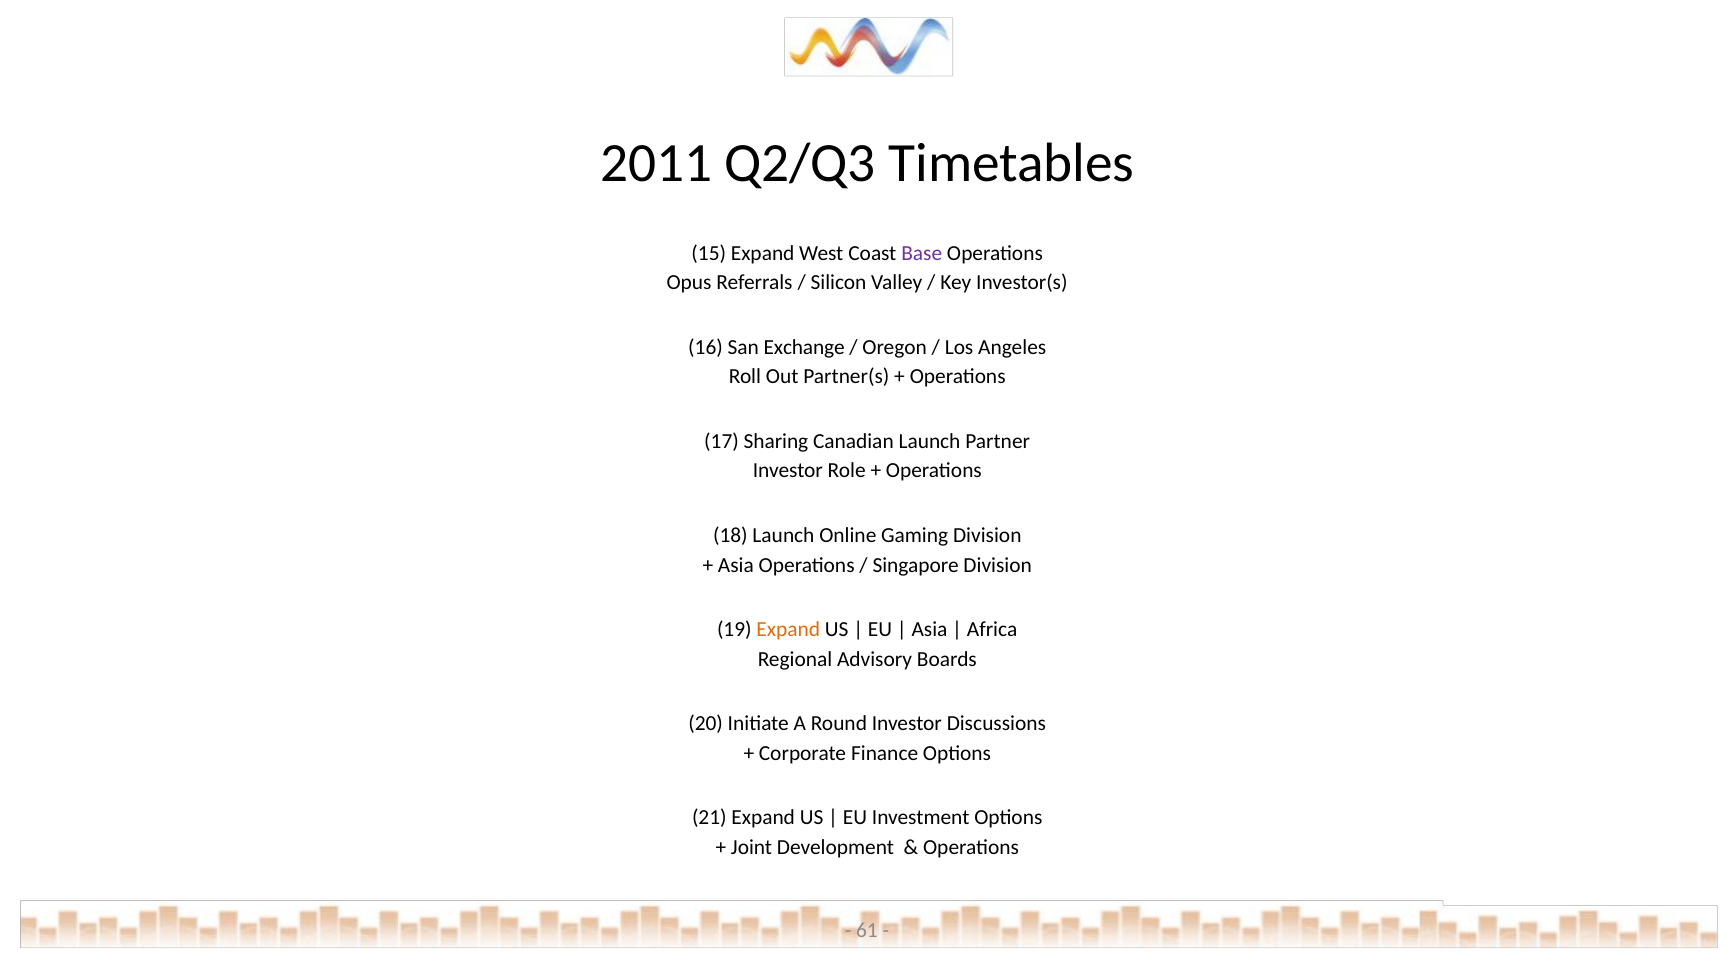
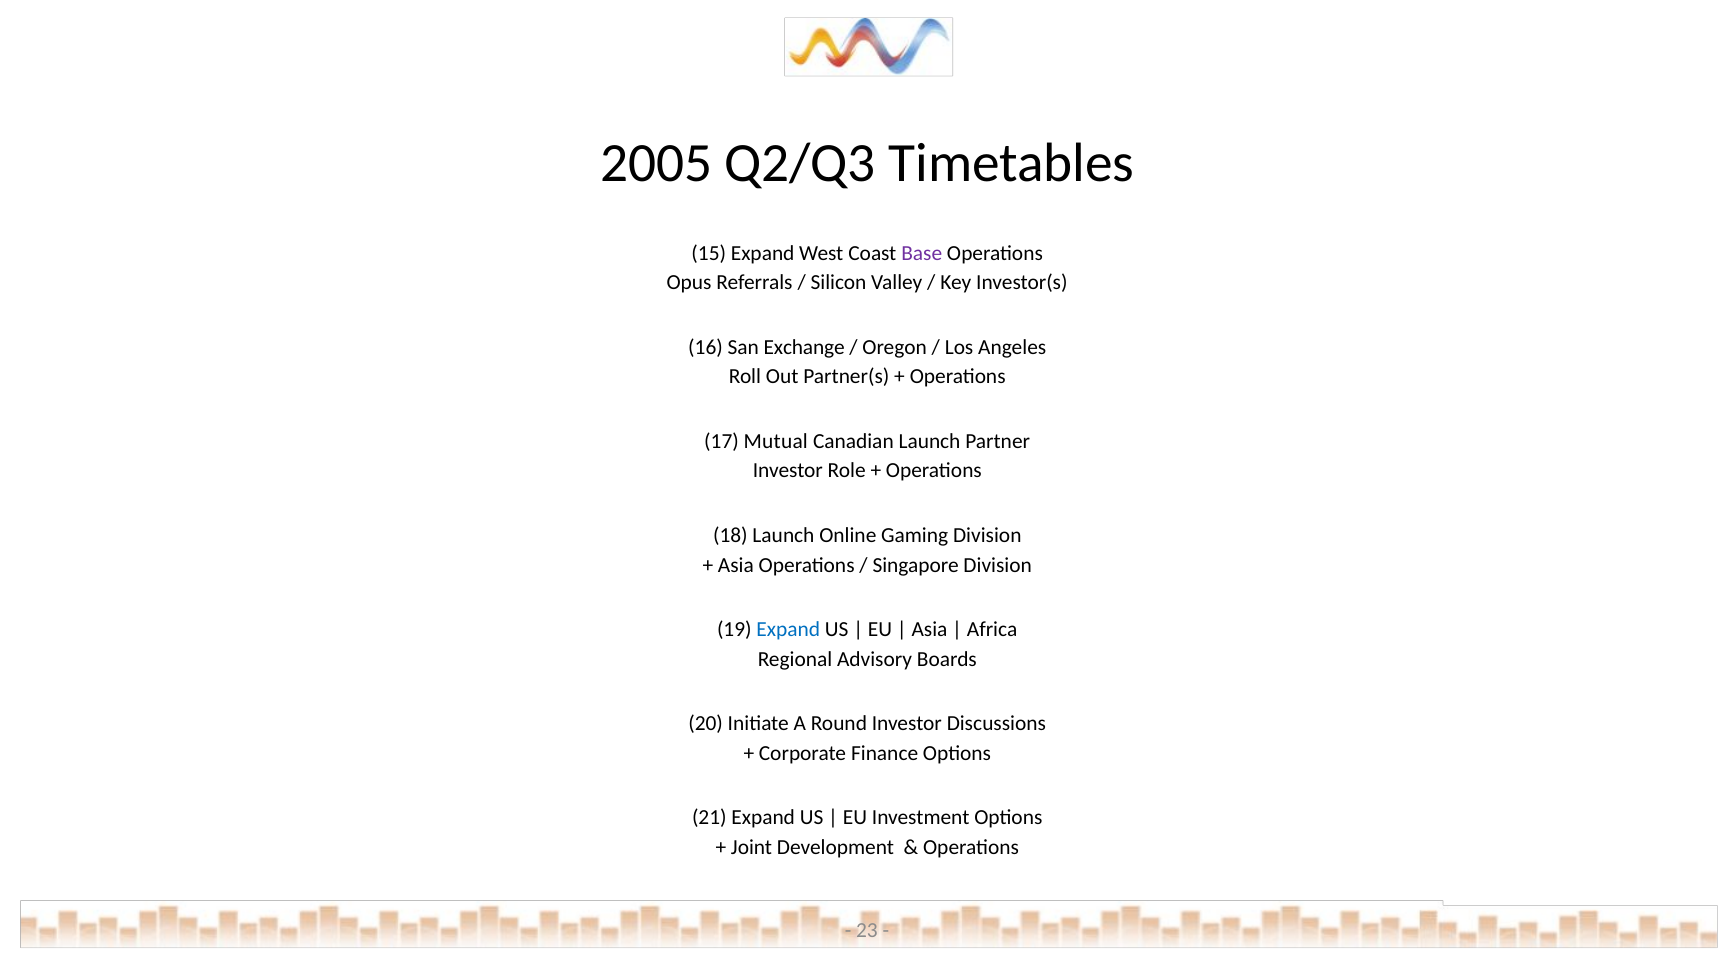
2011: 2011 -> 2005 (656, 163)
Sharing: Sharing -> Mutual (776, 441)
Expand colour: orange -> blue (788, 629)
61: 61 -> 23 (867, 931)
